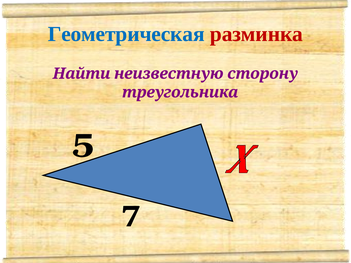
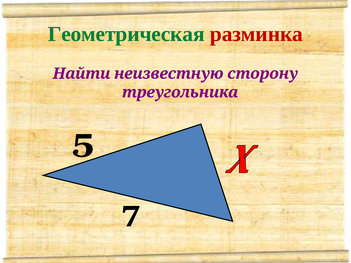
Геометрическая colour: blue -> green (126, 34)
